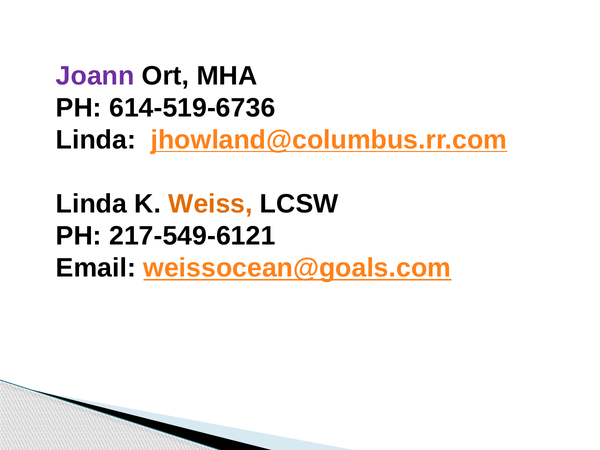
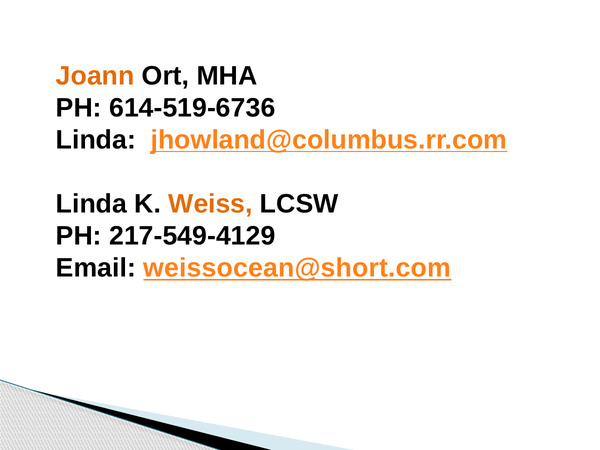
Joann colour: purple -> orange (95, 76)
217-549-6121: 217-549-6121 -> 217-549-4129 (192, 236)
weissocean@goals.com: weissocean@goals.com -> weissocean@short.com (297, 268)
